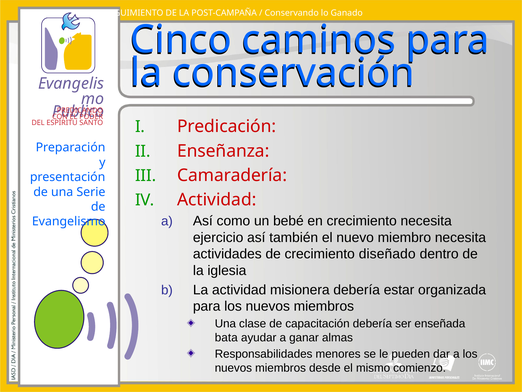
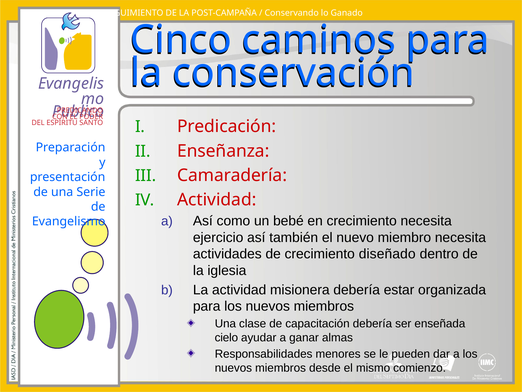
bata: bata -> cielo (226, 337)
